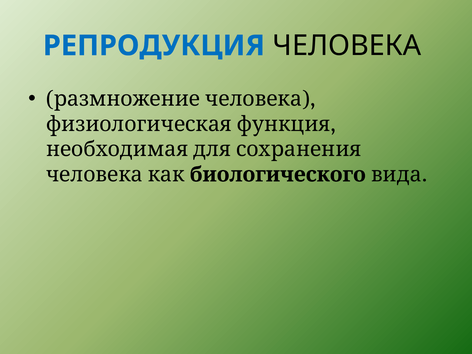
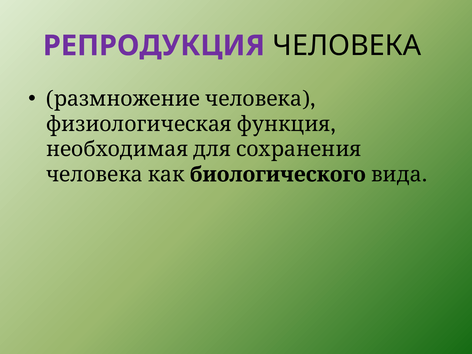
РЕПРОДУКЦИЯ colour: blue -> purple (154, 46)
